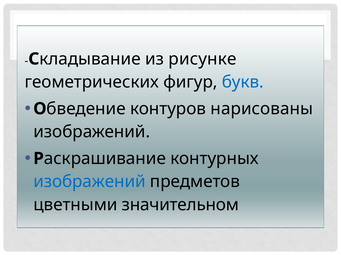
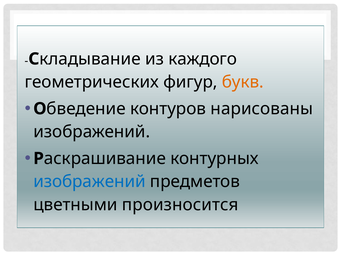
рисунке: рисунке -> каждого (203, 59)
букв colour: blue -> orange (243, 82)
значительном: значительном -> произносится (180, 205)
